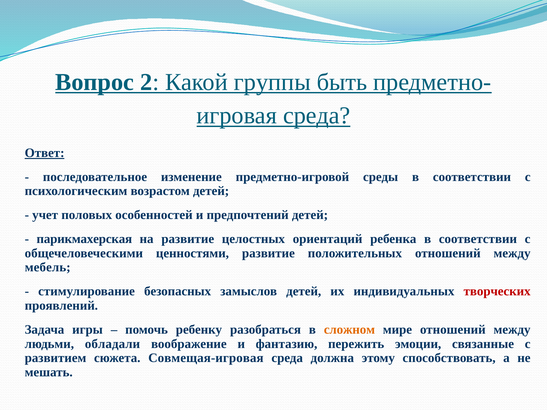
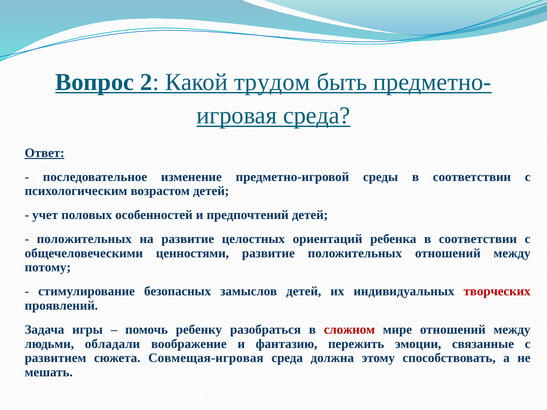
группы: группы -> трудом (272, 82)
парикмахерская: парикмахерская -> положительных (84, 239)
мебель: мебель -> потому (48, 268)
сложном colour: orange -> red (349, 330)
